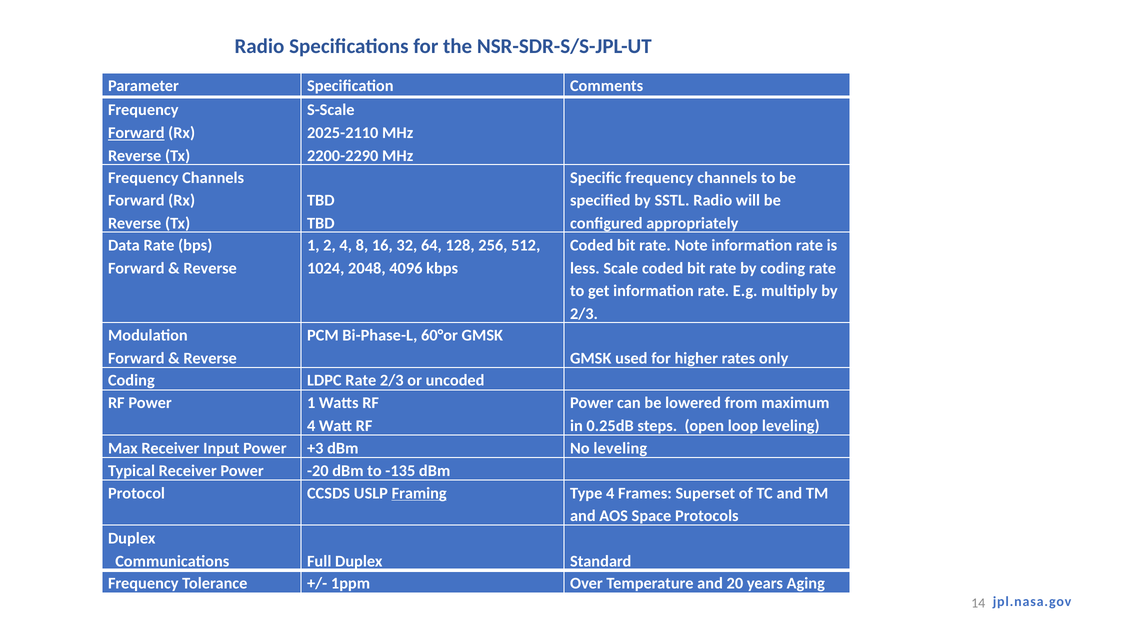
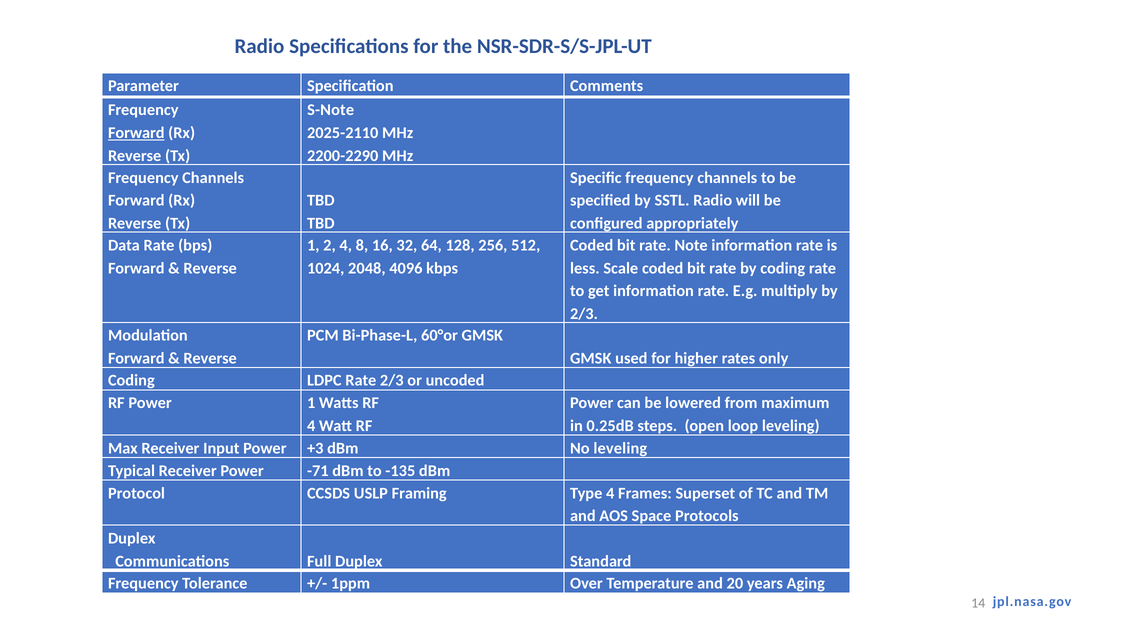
S-Scale: S-Scale -> S-Note (331, 110)
-20: -20 -> -71 (318, 471)
Framing underline: present -> none (419, 494)
